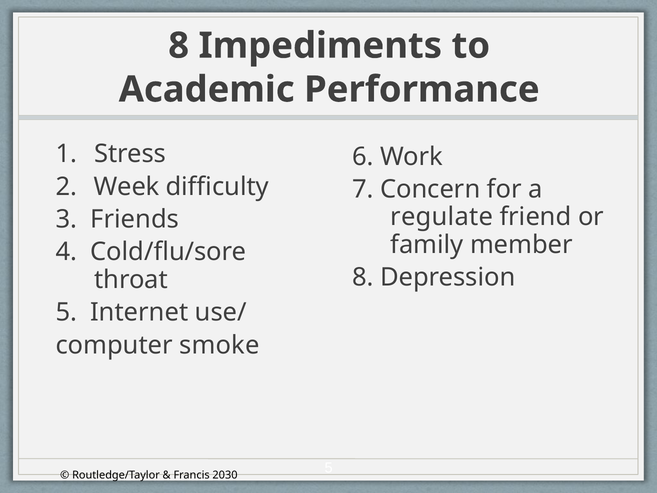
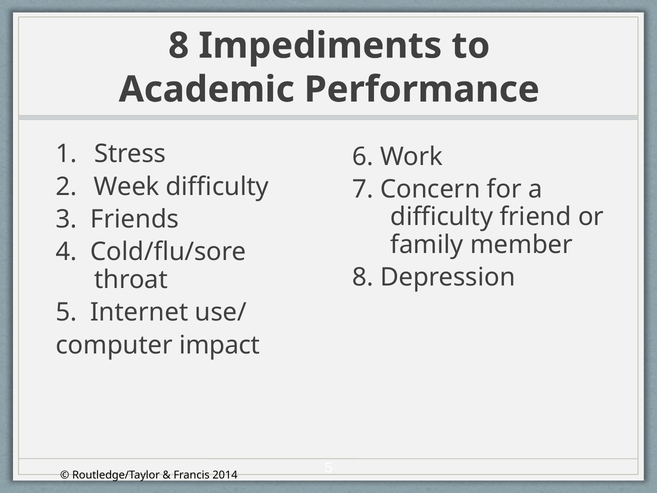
regulate: regulate -> difficulty (442, 217)
smoke: smoke -> impact (220, 345)
2030: 2030 -> 2014 (225, 475)
